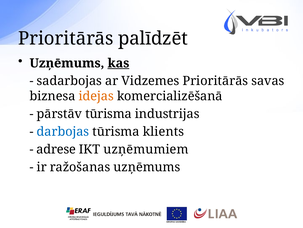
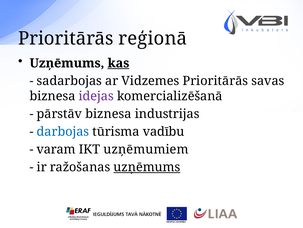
palīdzēt: palīdzēt -> reģionā (153, 38)
idejas colour: orange -> purple (96, 96)
pārstāv tūrisma: tūrisma -> biznesa (108, 114)
klients: klients -> vadību (164, 131)
adrese: adrese -> varam (56, 149)
uzņēmums underline: none -> present (147, 167)
